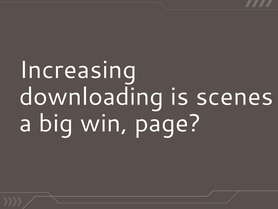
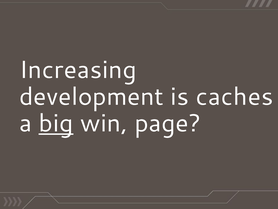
downloading: downloading -> development (91, 96)
scenes: scenes -> caches (234, 96)
big underline: none -> present (56, 123)
